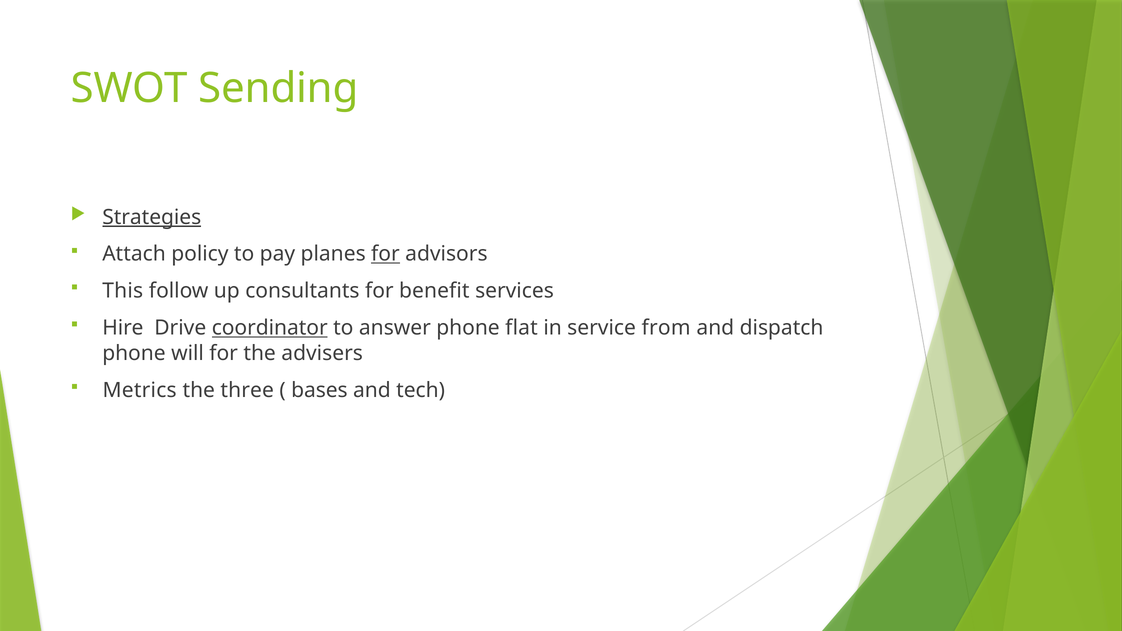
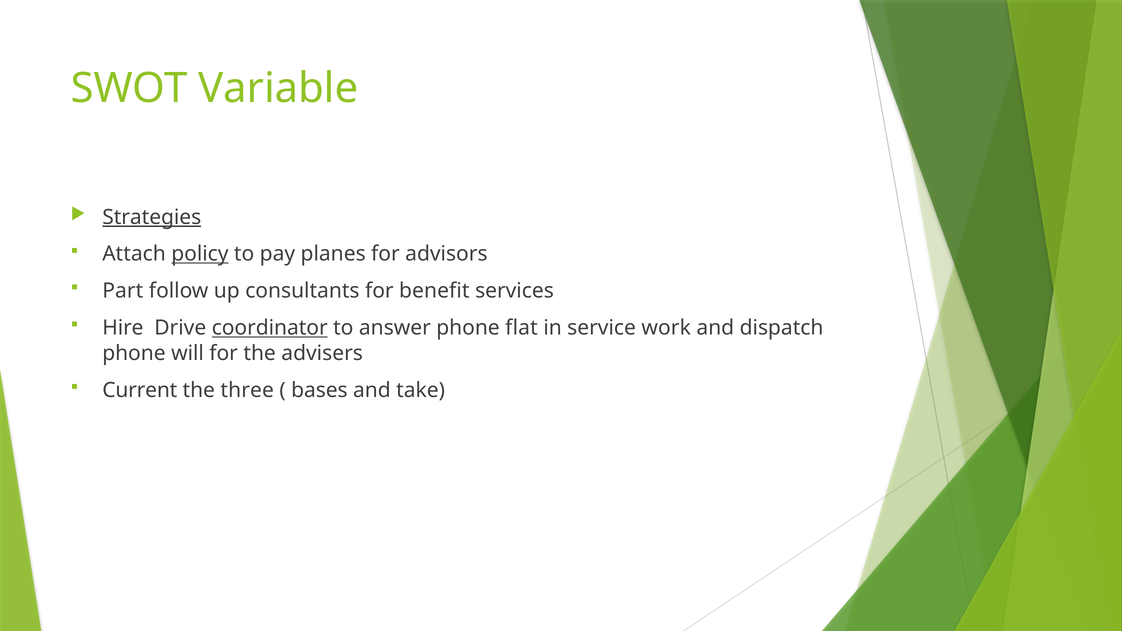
Sending: Sending -> Variable (278, 88)
policy underline: none -> present (200, 254)
for underline: present -> none (385, 254)
This: This -> Part (123, 291)
from: from -> work (666, 328)
Metrics: Metrics -> Current (140, 390)
tech: tech -> take (421, 390)
